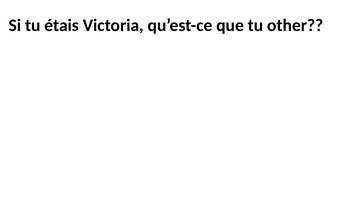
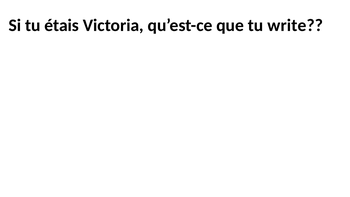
other: other -> write (295, 25)
